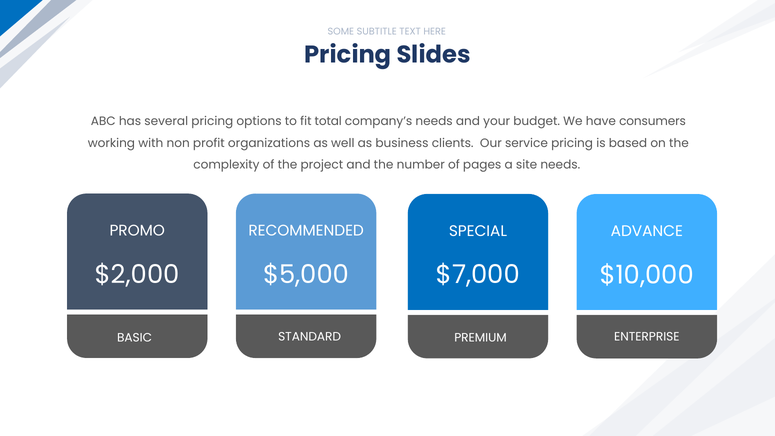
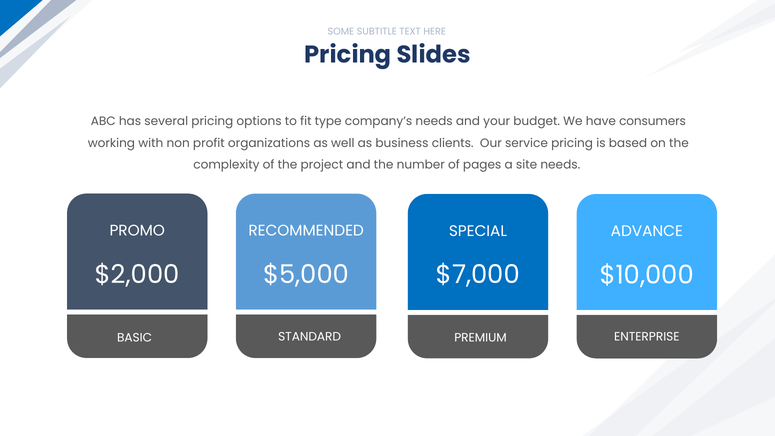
total: total -> type (328, 121)
